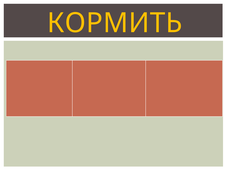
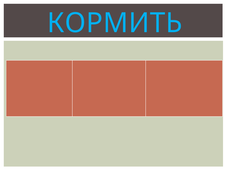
КОРМИТЬ colour: yellow -> light blue (115, 23)
